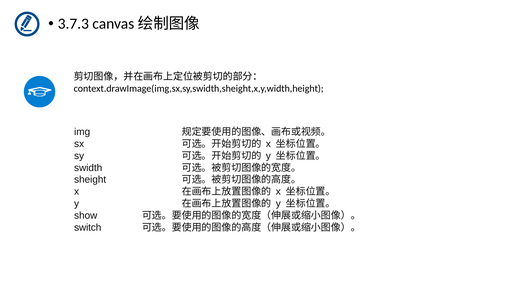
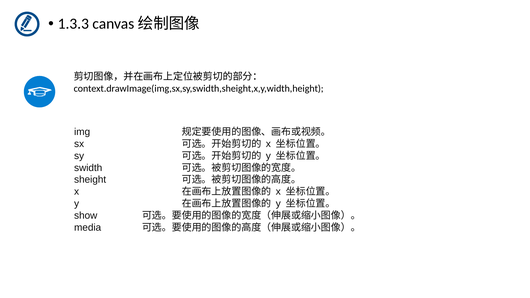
3.7.3: 3.7.3 -> 1.3.3 (73, 24)
switch: switch -> media (88, 227)
